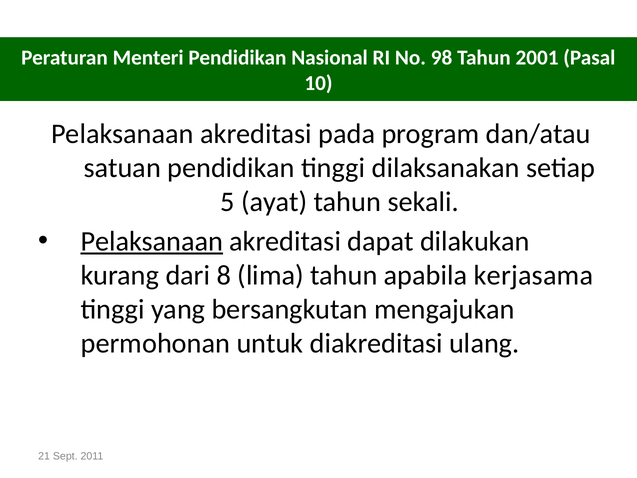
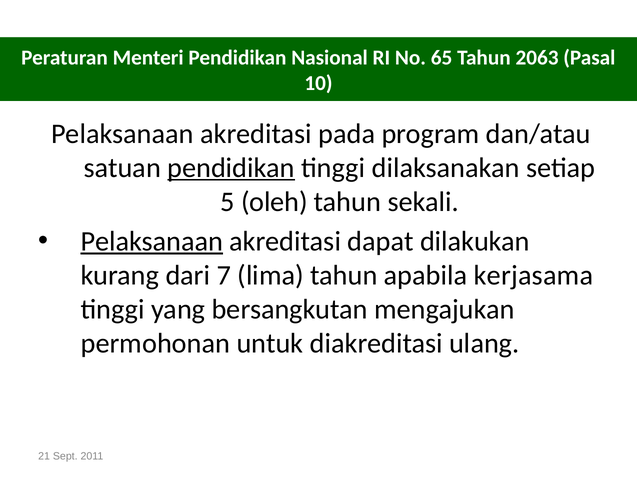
98: 98 -> 65 (442, 58)
2001: 2001 -> 2063 (537, 58)
pendidikan underline: none -> present (231, 168)
ayat: ayat -> oleh (274, 202)
8: 8 -> 7 (224, 275)
